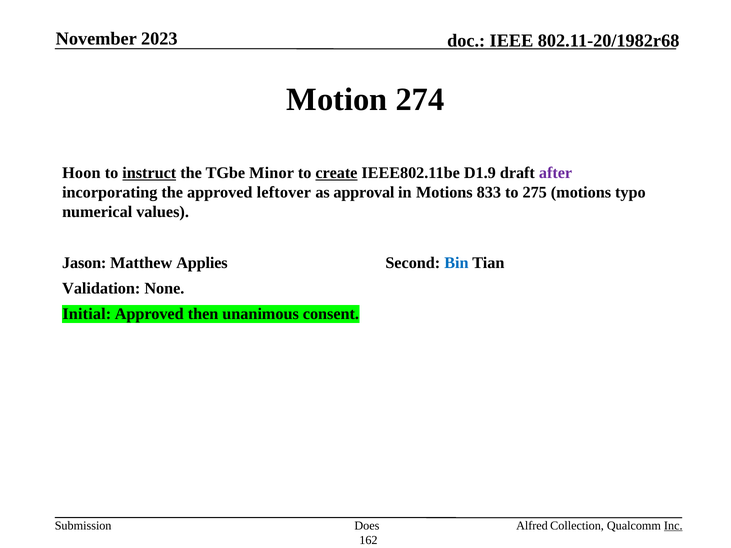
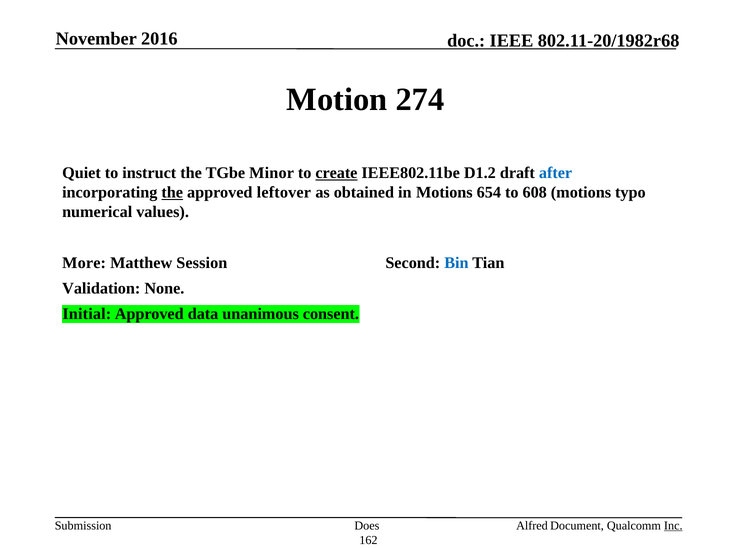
2023: 2023 -> 2016 (159, 39)
Hoon: Hoon -> Quiet (81, 173)
instruct underline: present -> none (149, 173)
D1.9: D1.9 -> D1.2 (480, 173)
after colour: purple -> blue (556, 173)
the underline: none -> present (172, 192)
approval: approval -> obtained (364, 192)
833: 833 -> 654 (489, 192)
275: 275 -> 608 (535, 192)
Jason: Jason -> More (84, 263)
Applies: Applies -> Session (202, 263)
then: then -> data (203, 314)
Collection: Collection -> Document (577, 526)
